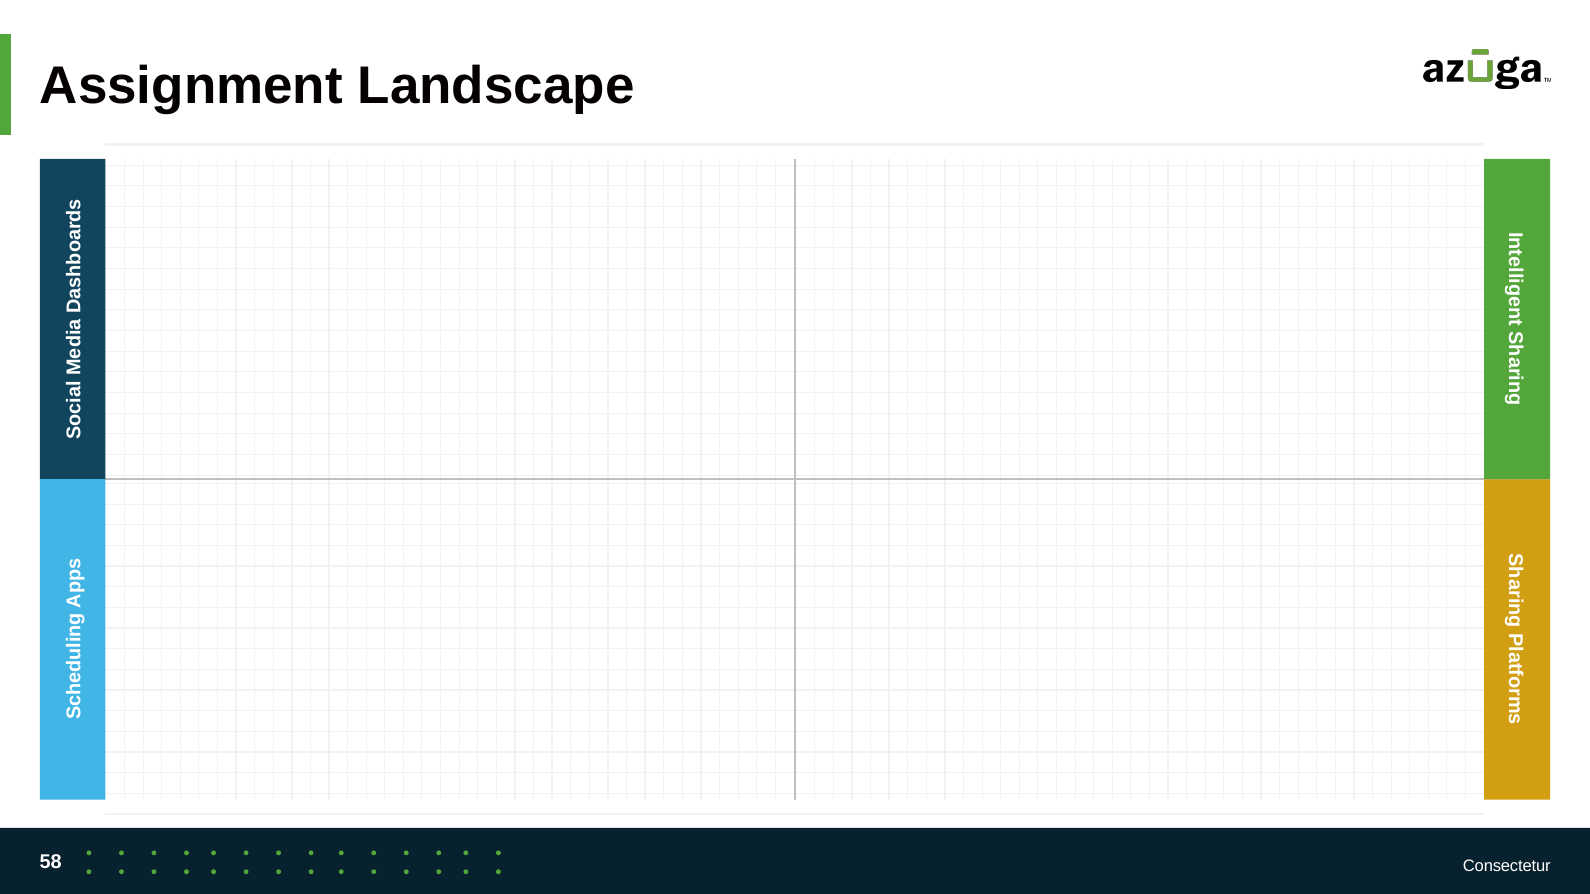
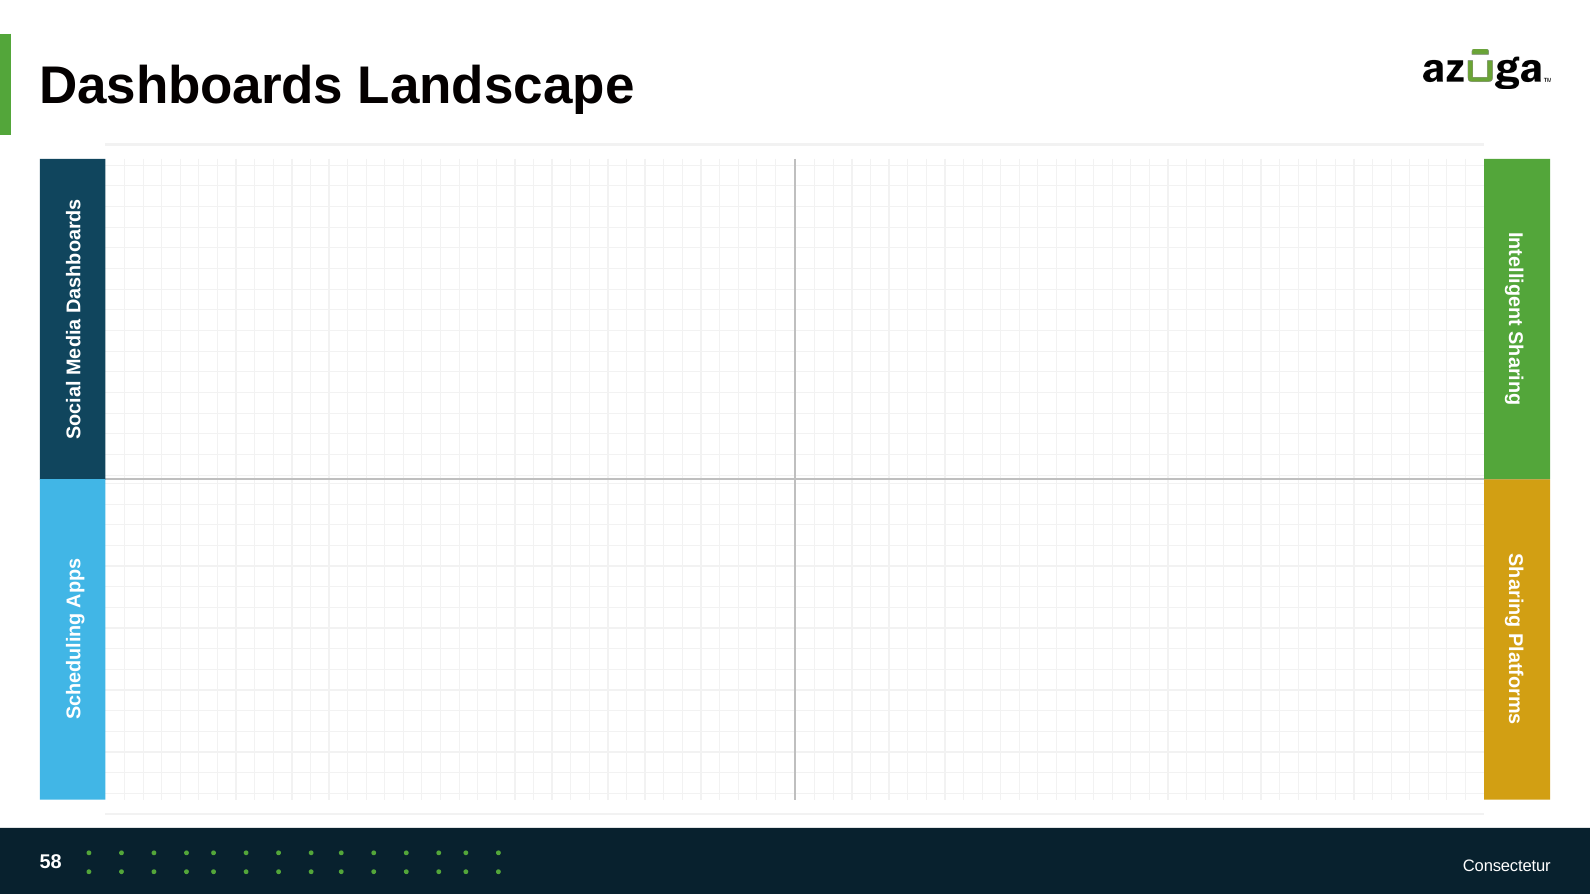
Assignment: Assignment -> Dashboards (192, 86)
